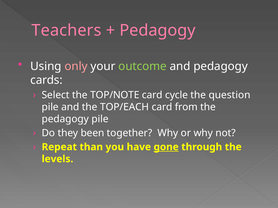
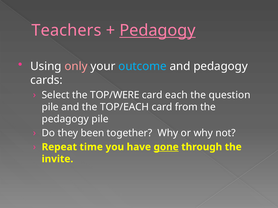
Pedagogy underline: none -> present (158, 31)
outcome colour: light green -> light blue (143, 66)
TOP/NOTE: TOP/NOTE -> TOP/WERE (115, 95)
cycle: cycle -> each (176, 95)
than: than -> time (91, 147)
levels: levels -> invite (57, 159)
